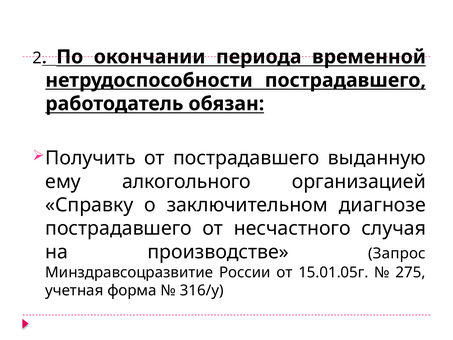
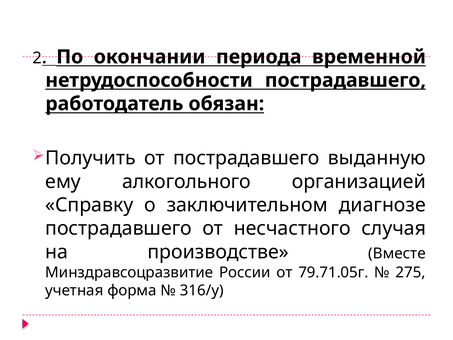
Запрос: Запрос -> Вместе (397, 253)
15.01.05г: 15.01.05г -> 79.71.05г (333, 272)
